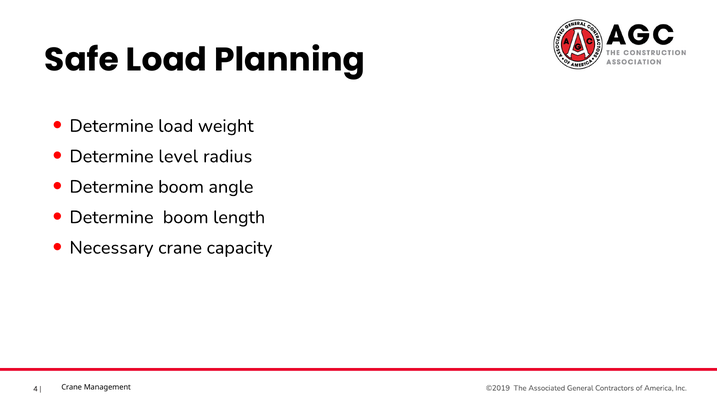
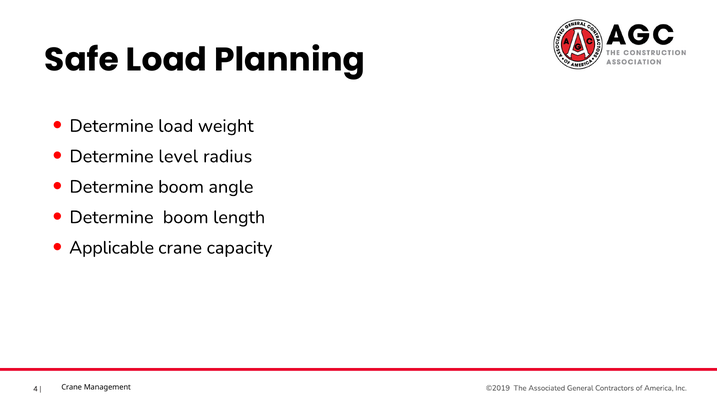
Necessary: Necessary -> Applicable (112, 248)
